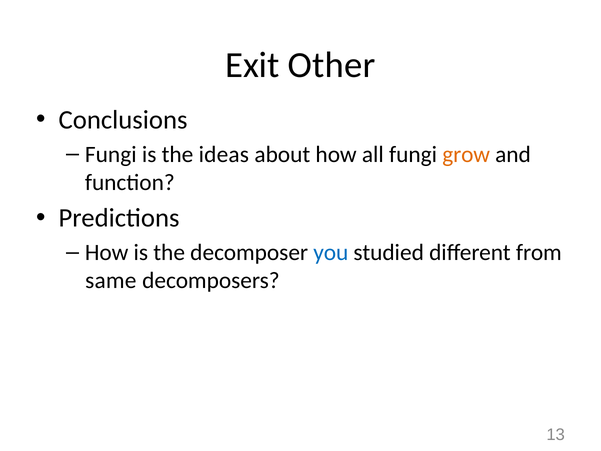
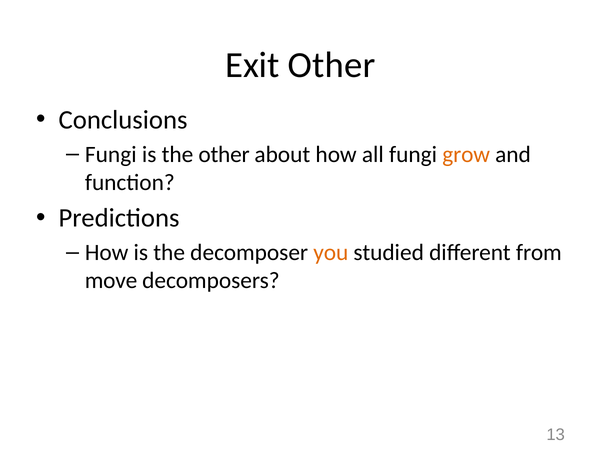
the ideas: ideas -> other (224, 154)
you colour: blue -> orange (331, 253)
same: same -> move (111, 281)
